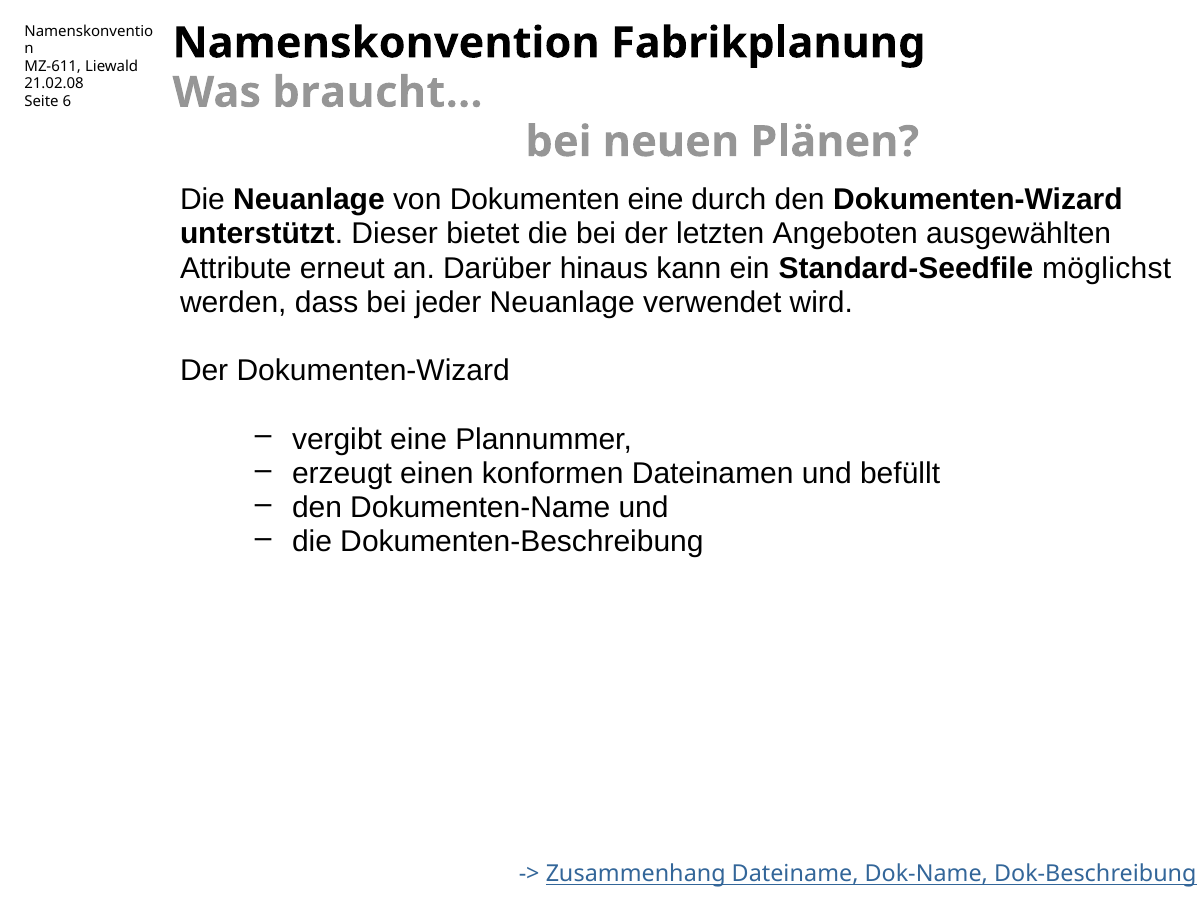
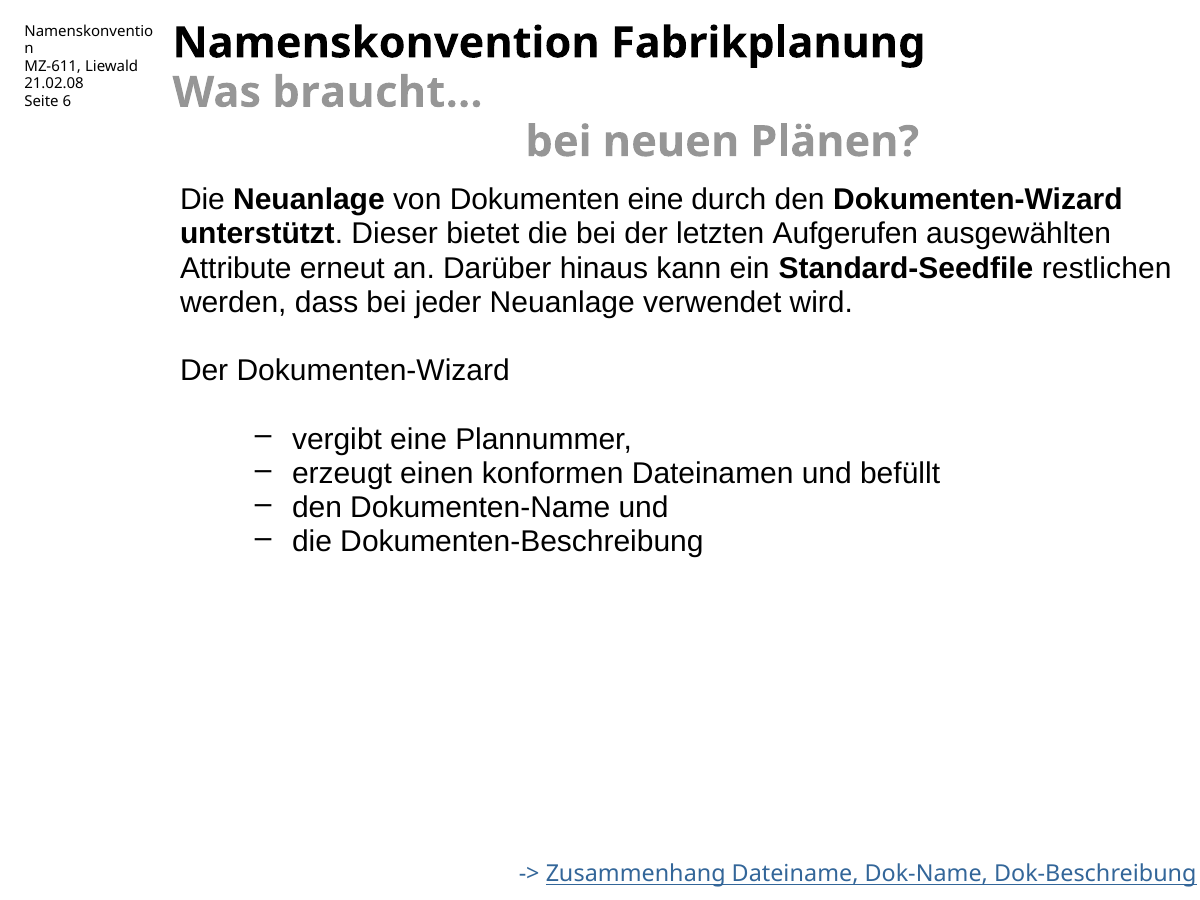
Angeboten: Angeboten -> Aufgerufen (845, 234)
möglichst: möglichst -> restlichen (1107, 268)
